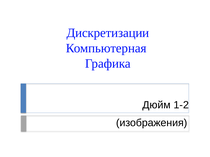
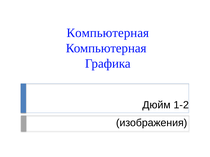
Дискретизации: Дискретизации -> Компьютерная (108, 33)
